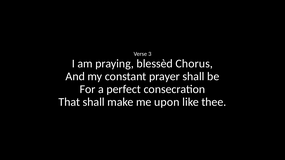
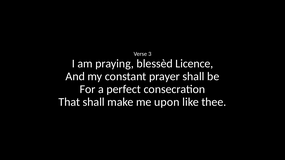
Chorus: Chorus -> Licence (194, 64)
